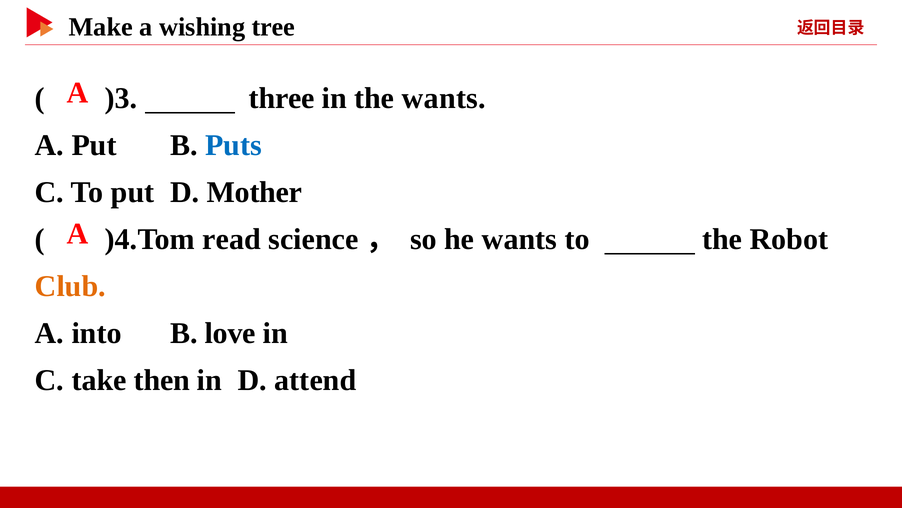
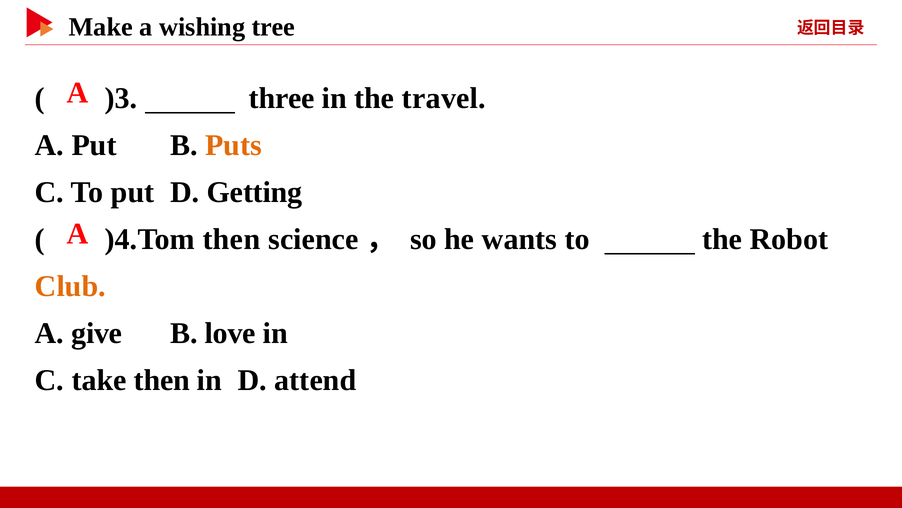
the wants: wants -> travel (444, 98)
Puts colour: blue -> orange (234, 145)
Mother: Mother -> Getting (255, 192)
)4.Tom read: read -> then (231, 239)
into: into -> give (97, 333)
